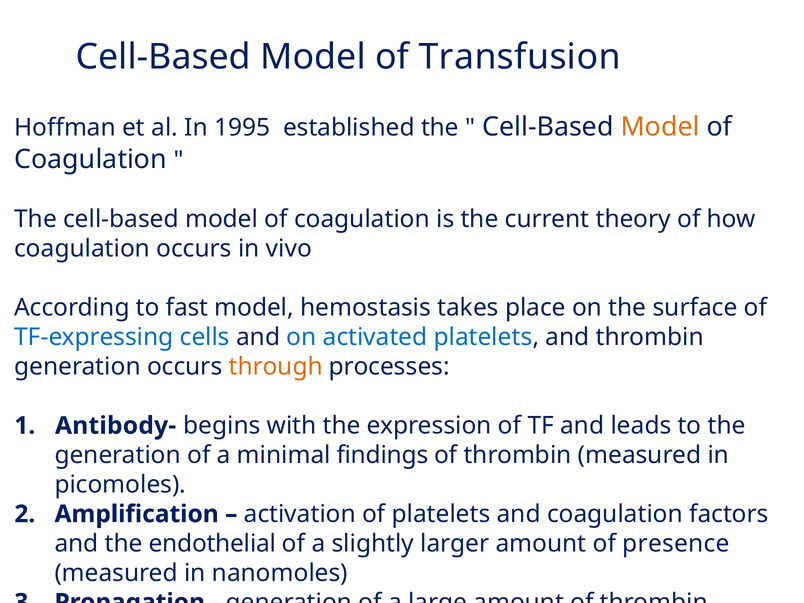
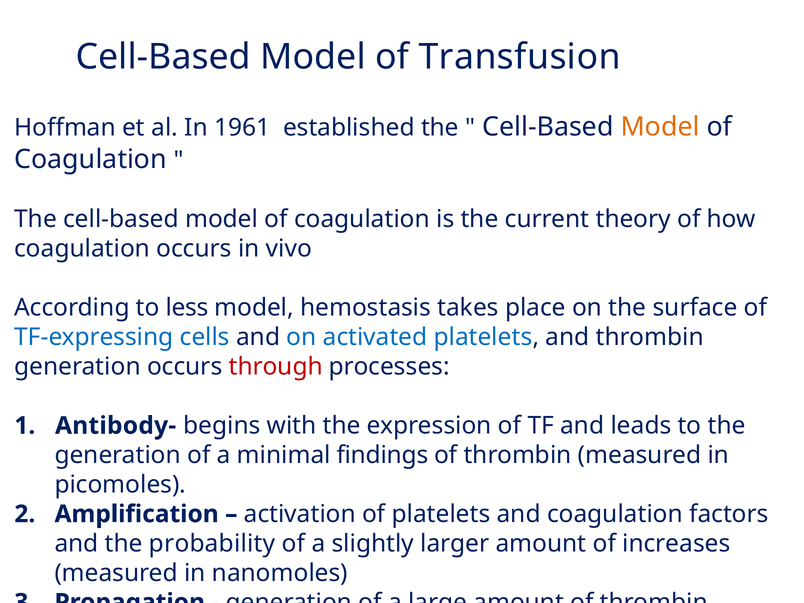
1995: 1995 -> 1961 (242, 128)
fast: fast -> less (187, 308)
through colour: orange -> red (276, 367)
endothelial: endothelial -> probability (212, 544)
presence: presence -> increases (676, 544)
